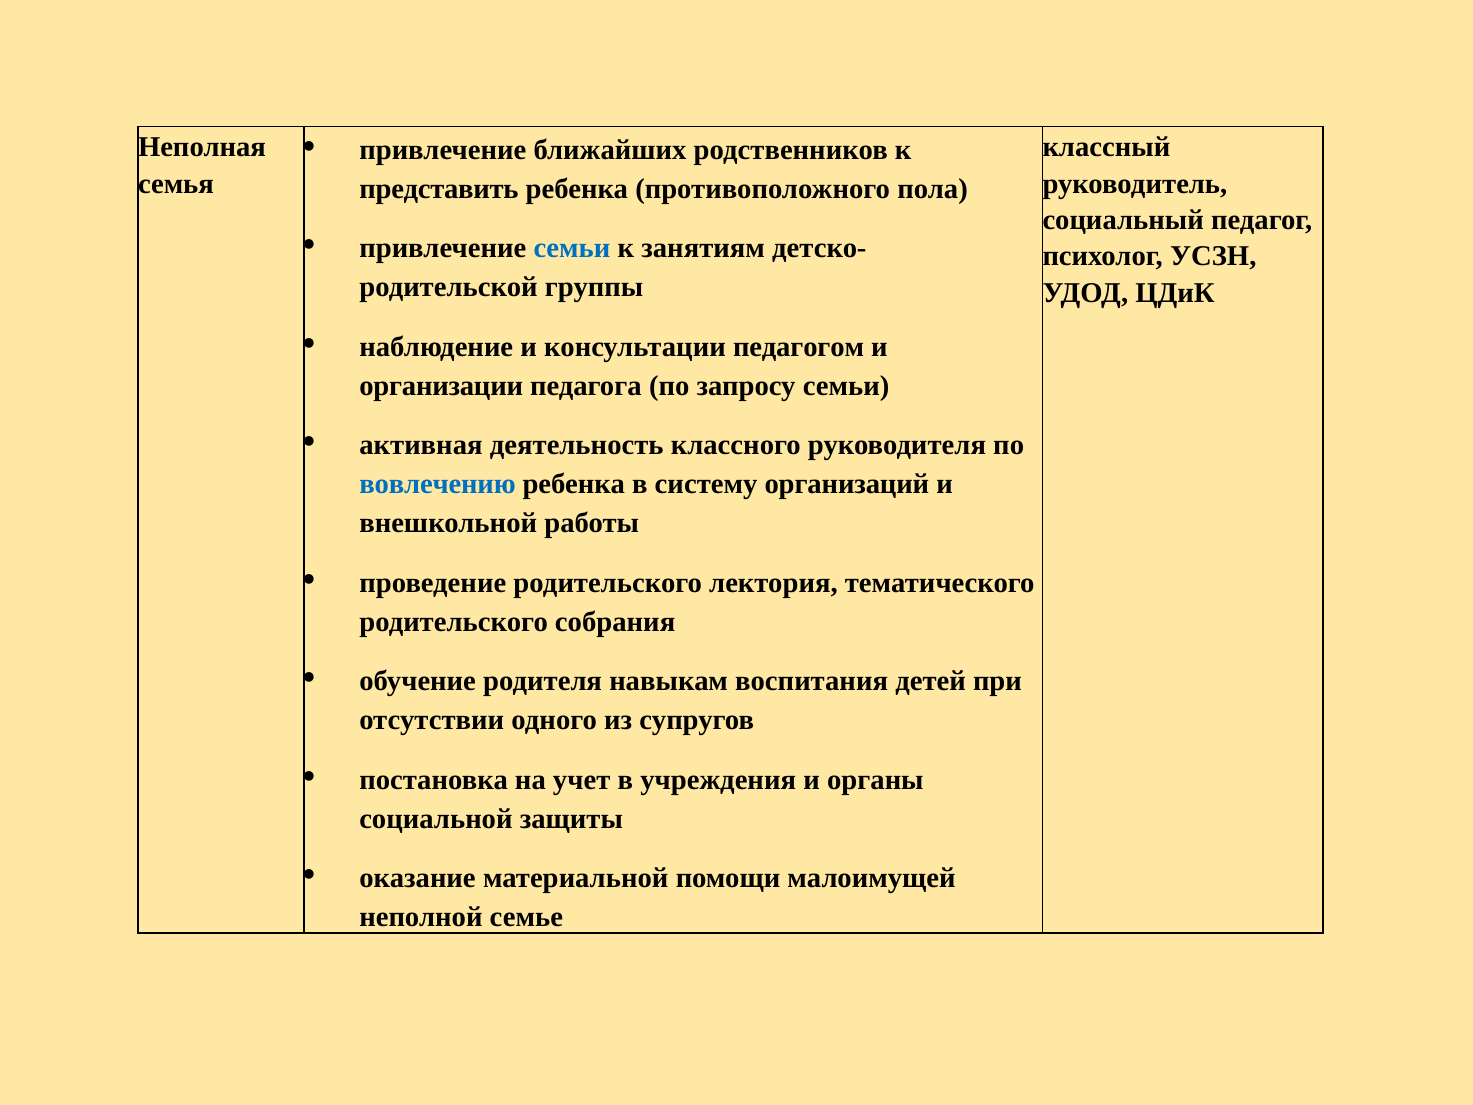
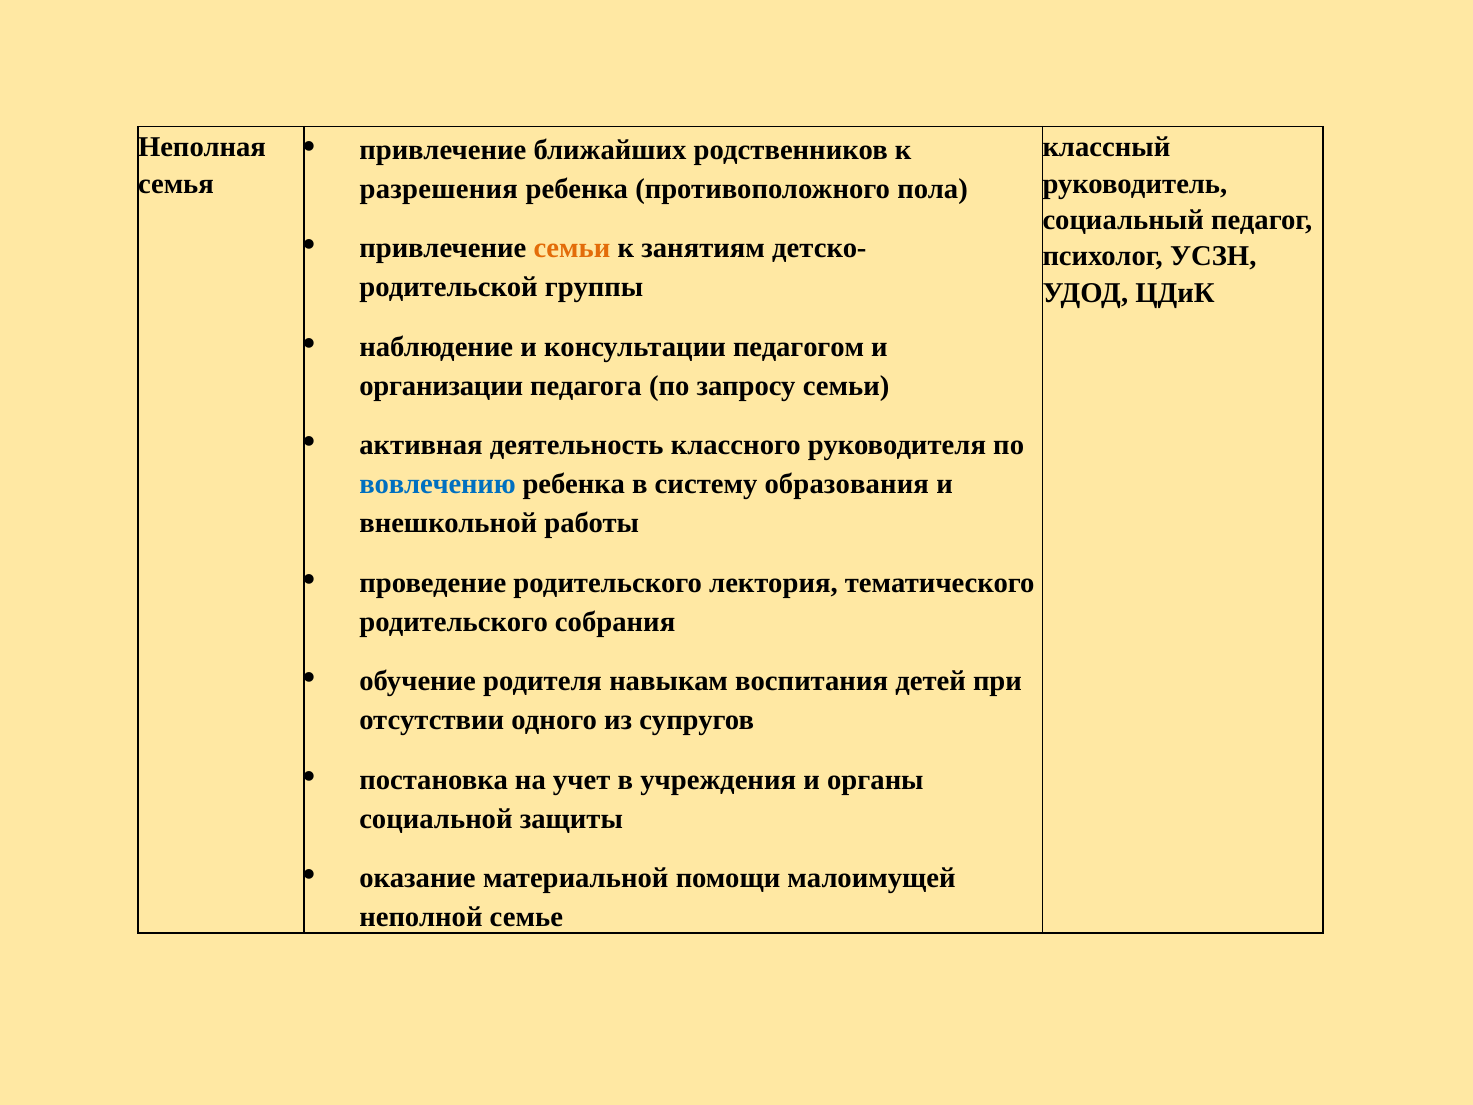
представить: представить -> разрешения (439, 189)
семьи colour: blue -> orange (572, 248)
организаций: организаций -> образования (847, 484)
